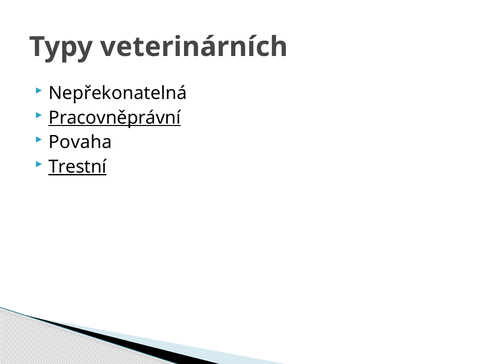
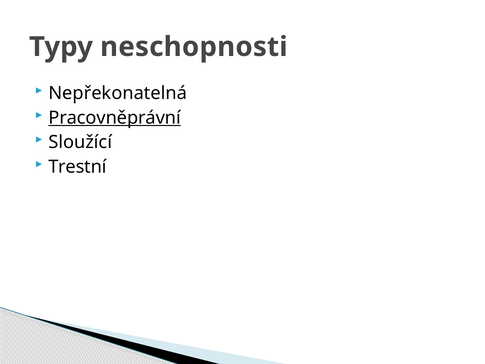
veterinárních: veterinárních -> neschopnosti (194, 47)
Povaha: Povaha -> Sloužící (80, 142)
Trestní underline: present -> none (77, 167)
